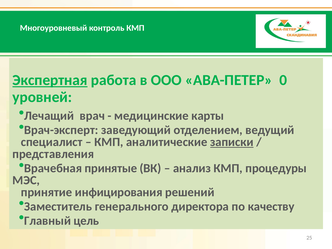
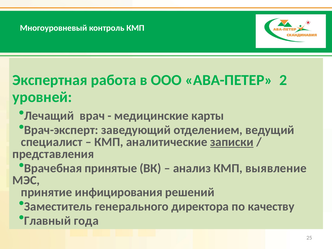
Экспертная underline: present -> none (50, 80)
0: 0 -> 2 (283, 80)
процедуры: процедуры -> выявление (276, 168)
цель: цель -> года (86, 221)
